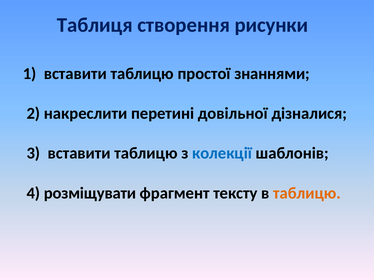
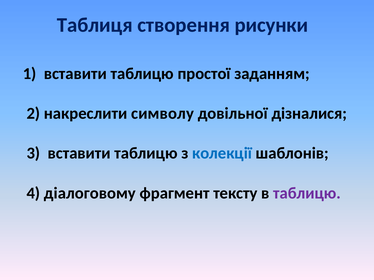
знаннями: знаннями -> заданням (272, 74)
перетині: перетині -> символу (163, 114)
розміщувати: розміщувати -> діалоговому (90, 193)
таблицю colour: orange -> purple (307, 193)
